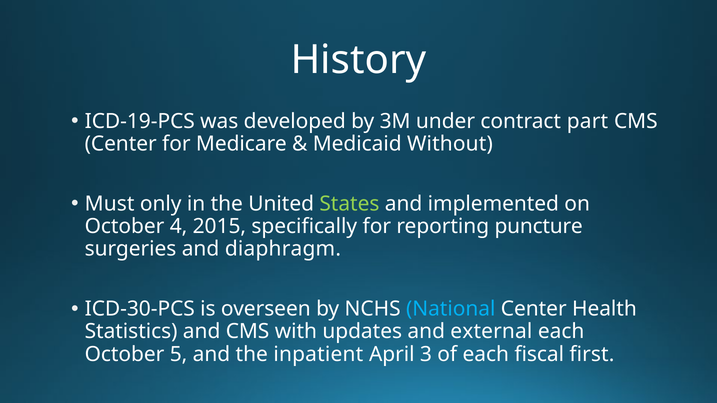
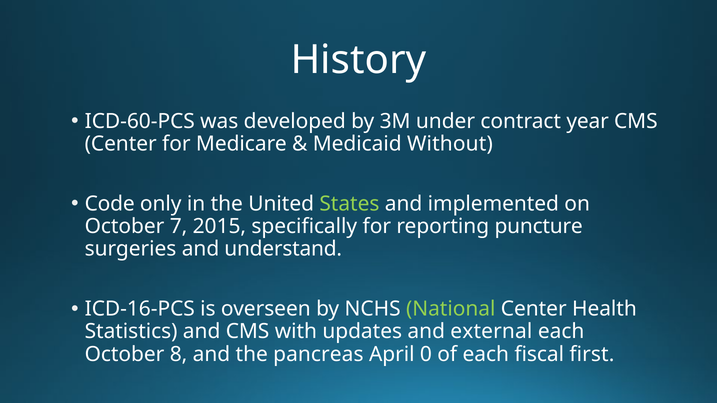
ICD-19-PCS: ICD-19-PCS -> ICD-60-PCS (140, 121)
part: part -> year (588, 121)
Must: Must -> Code (110, 204)
4: 4 -> 7 (179, 227)
diaphragm: diaphragm -> understand (283, 249)
ICD-30-PCS: ICD-30-PCS -> ICD-16-PCS (140, 309)
National colour: light blue -> light green (451, 309)
5: 5 -> 8 (179, 354)
inpatient: inpatient -> pancreas (318, 354)
3: 3 -> 0 (426, 354)
